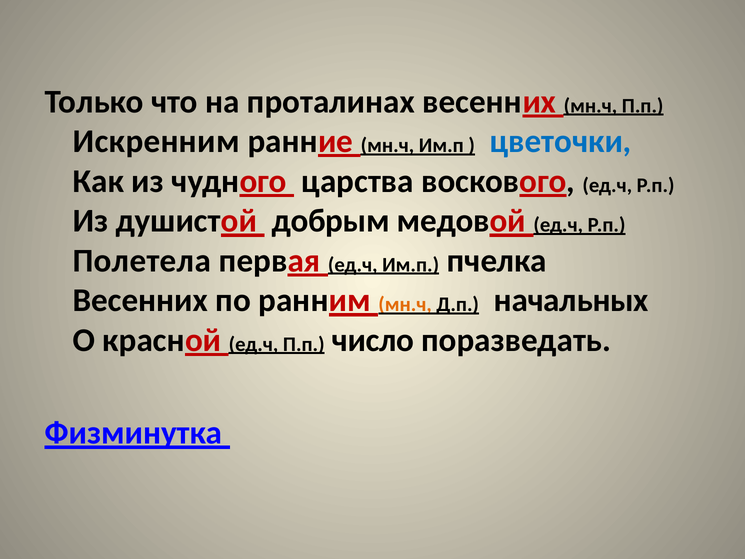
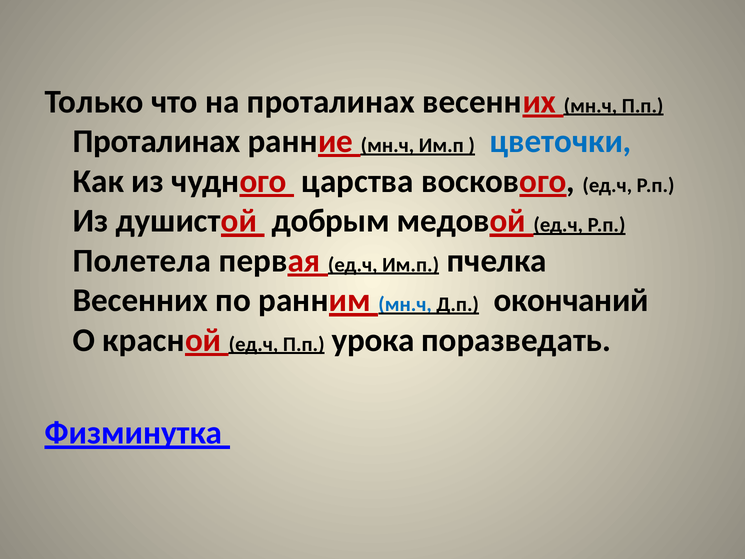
Искренним: Искренним -> Проталинах (157, 141)
мн.ч colour: orange -> blue (405, 304)
начальных: начальных -> окончаний (571, 300)
число: число -> урока (373, 340)
